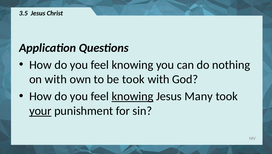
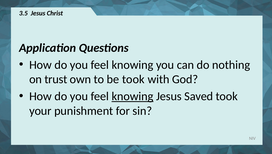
on with: with -> trust (56, 79)
Many: Many -> Saved (199, 96)
your underline: present -> none (40, 111)
